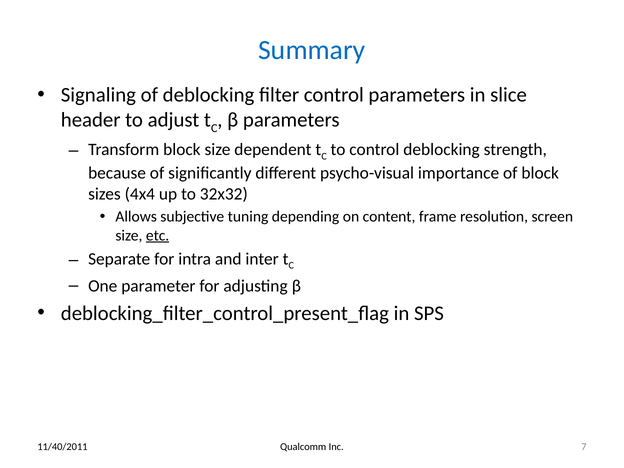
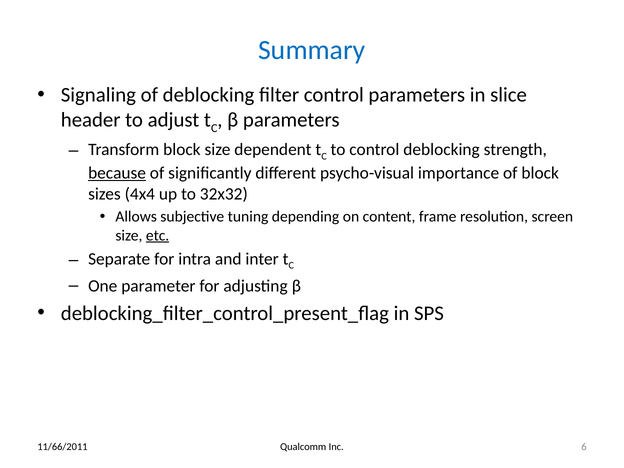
because underline: none -> present (117, 173)
7: 7 -> 6 (584, 447)
11/40/2011: 11/40/2011 -> 11/66/2011 (62, 447)
